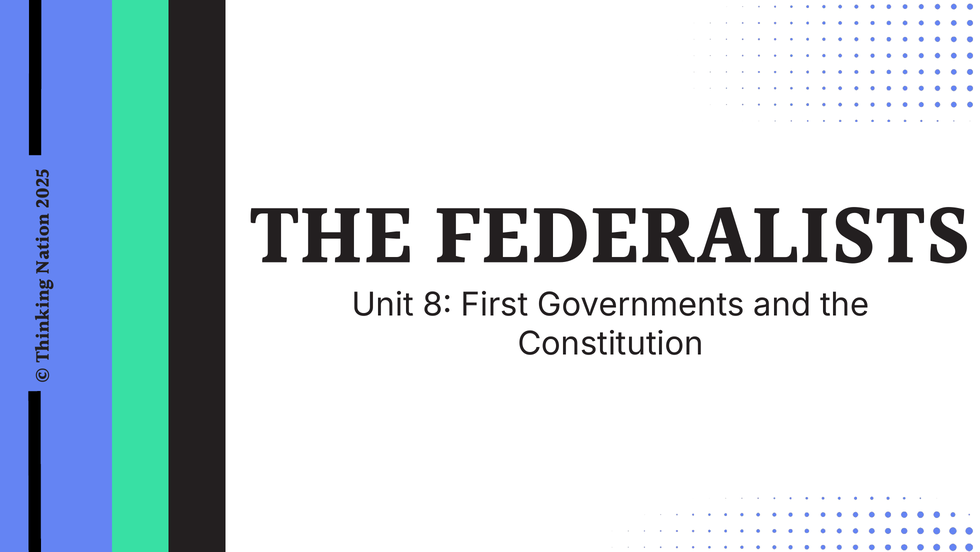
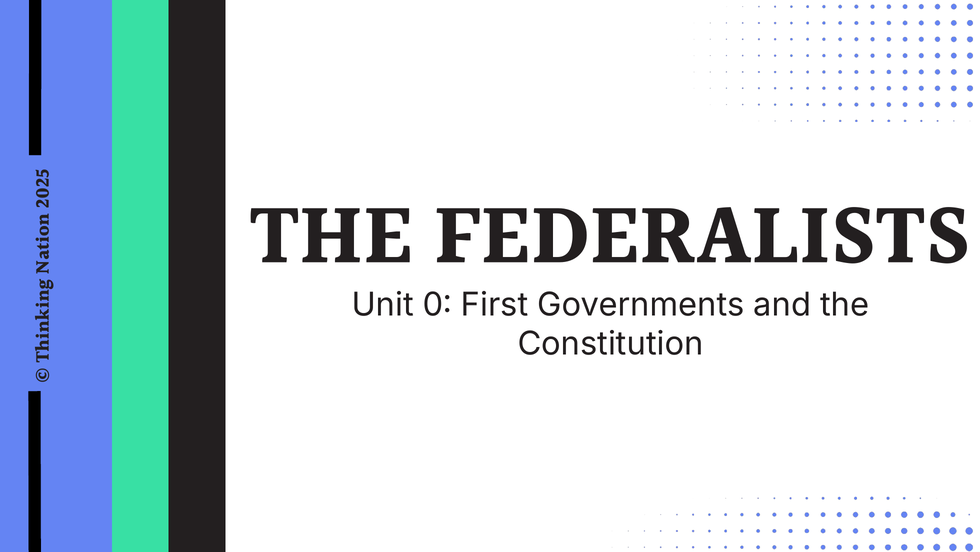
8: 8 -> 0 (438, 304)
